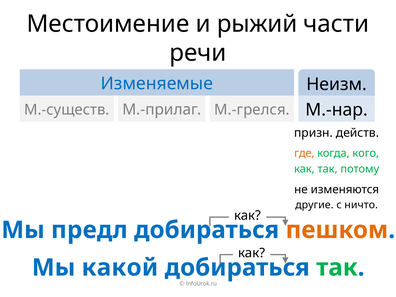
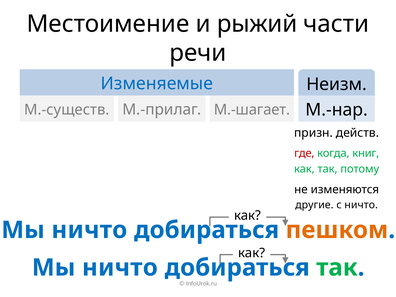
М.-грелся: М.-грелся -> М.-шагает (252, 110)
где colour: orange -> red (304, 153)
кого: кого -> книг (366, 153)
предл: предл -> ничто (89, 230)
какой: какой -> ничто (120, 268)
